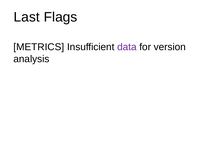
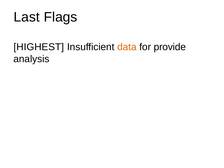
METRICS: METRICS -> HIGHEST (39, 47)
data colour: purple -> orange (127, 47)
version: version -> provide (170, 47)
